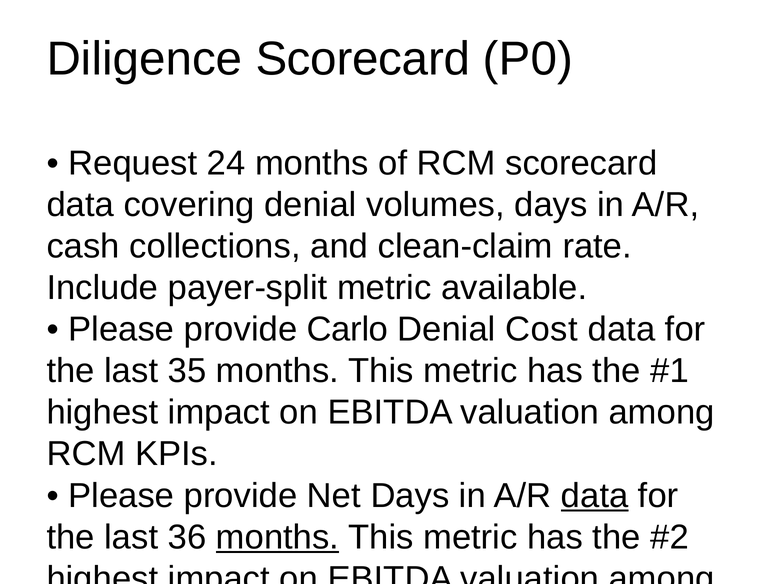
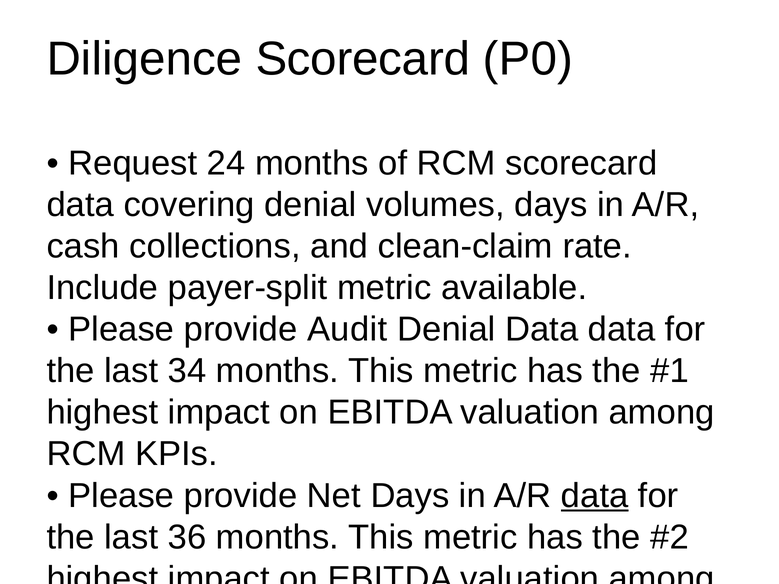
Carlo: Carlo -> Audit (347, 330)
Denial Cost: Cost -> Data (542, 330)
35: 35 -> 34 (187, 371)
months underline: present -> none (277, 537)
